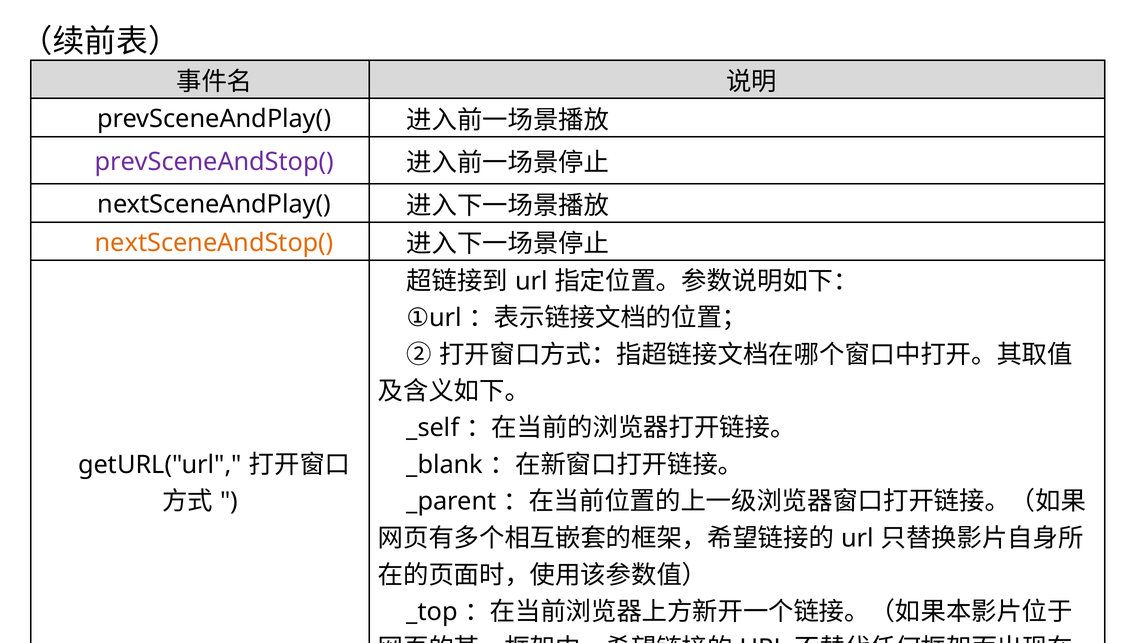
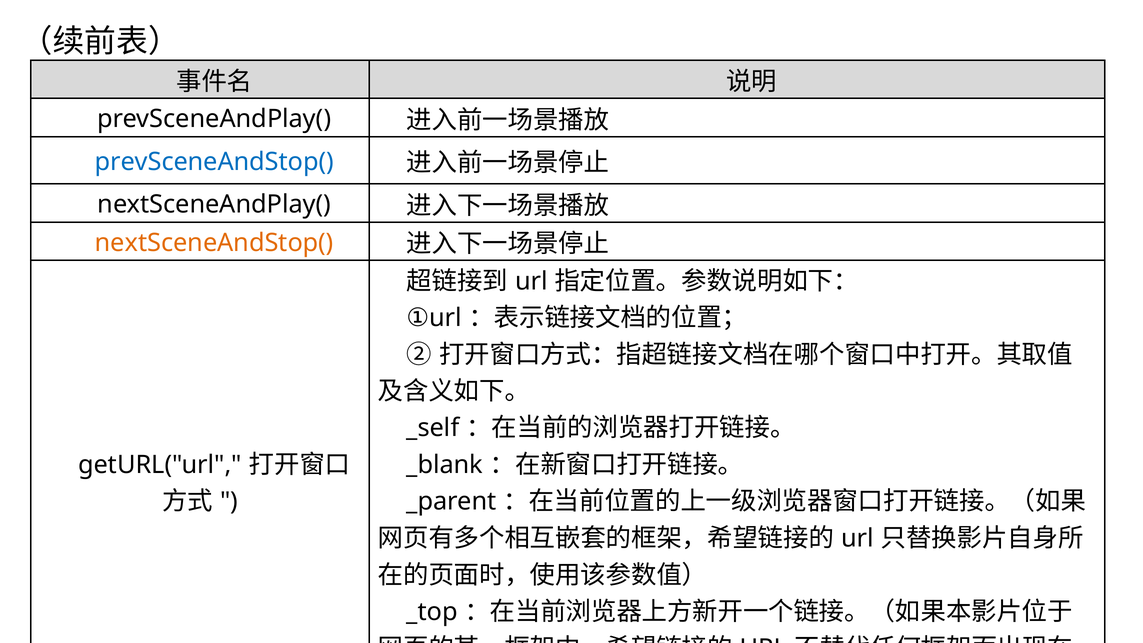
prevSceneAndStop( colour: purple -> blue (214, 162)
